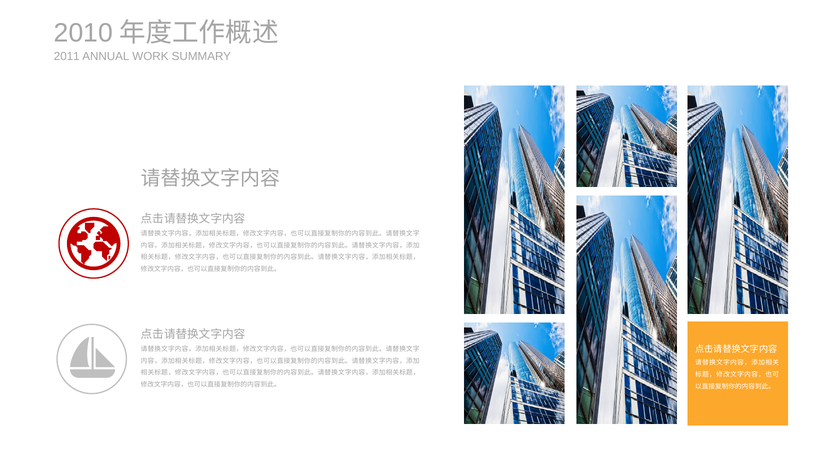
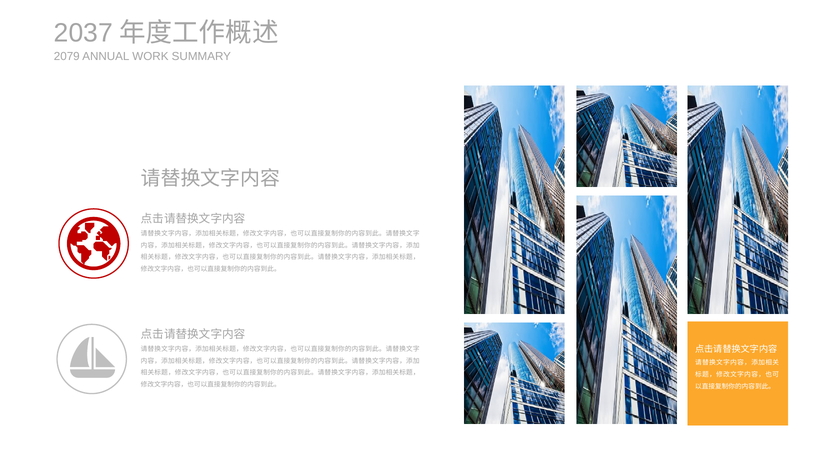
2010: 2010 -> 2037 (83, 33)
2011: 2011 -> 2079 (67, 56)
